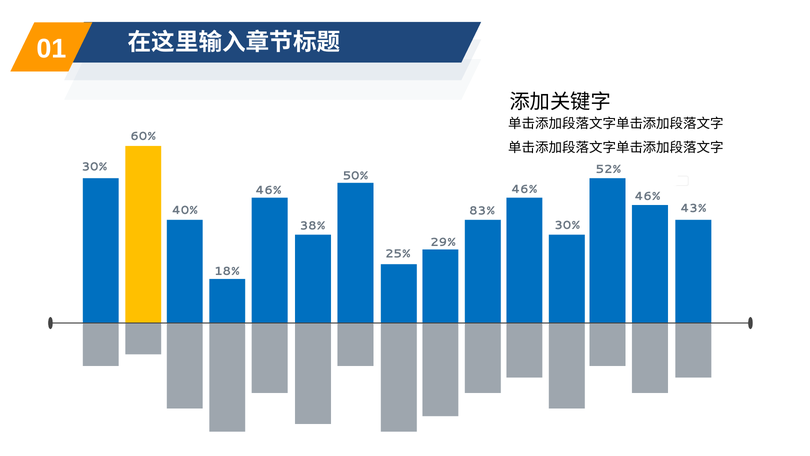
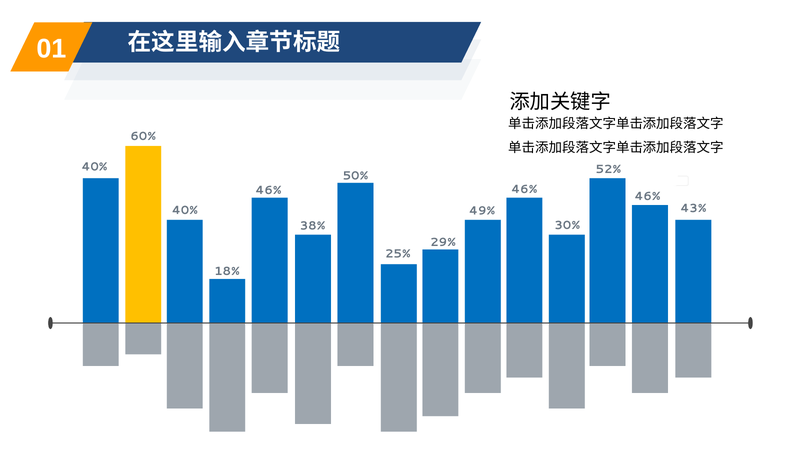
30%: 30% -> 40% (94, 166)
83%: 83% -> 49% (482, 210)
